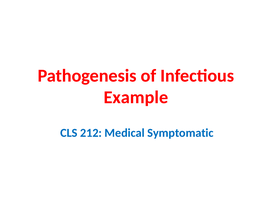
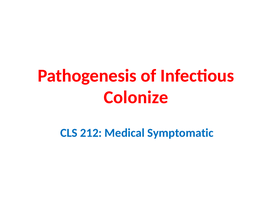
Example: Example -> Colonize (136, 97)
